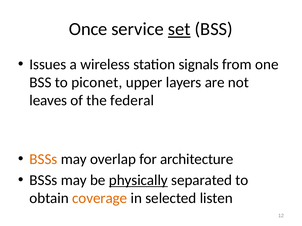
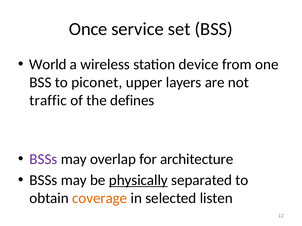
set underline: present -> none (179, 29)
Issues: Issues -> World (48, 64)
signals: signals -> device (199, 64)
leaves: leaves -> traffic (48, 101)
federal: federal -> defines (132, 101)
BSSs colour: orange -> purple (43, 159)
